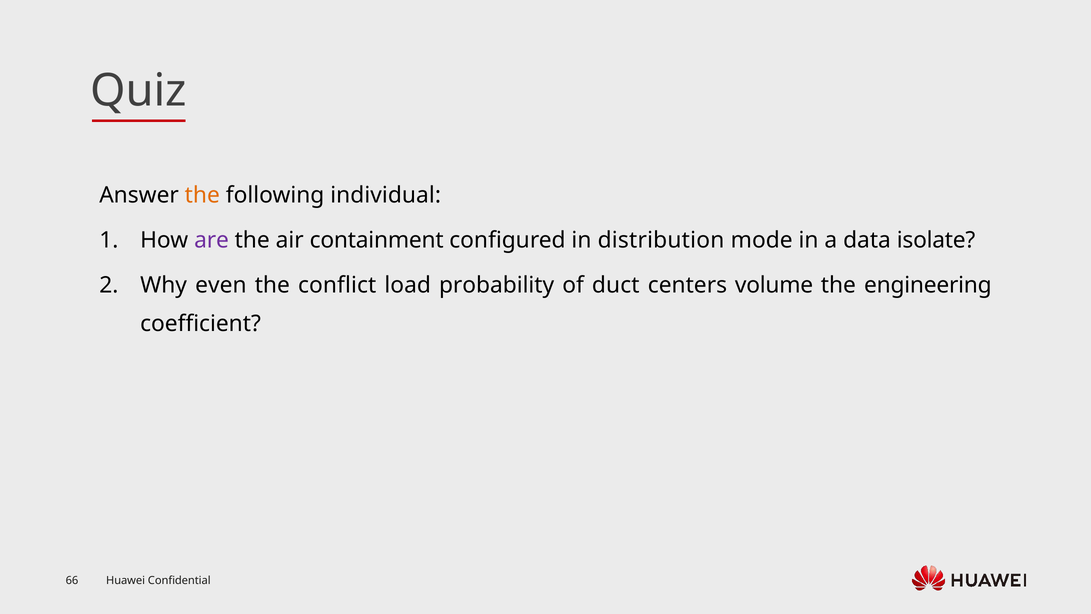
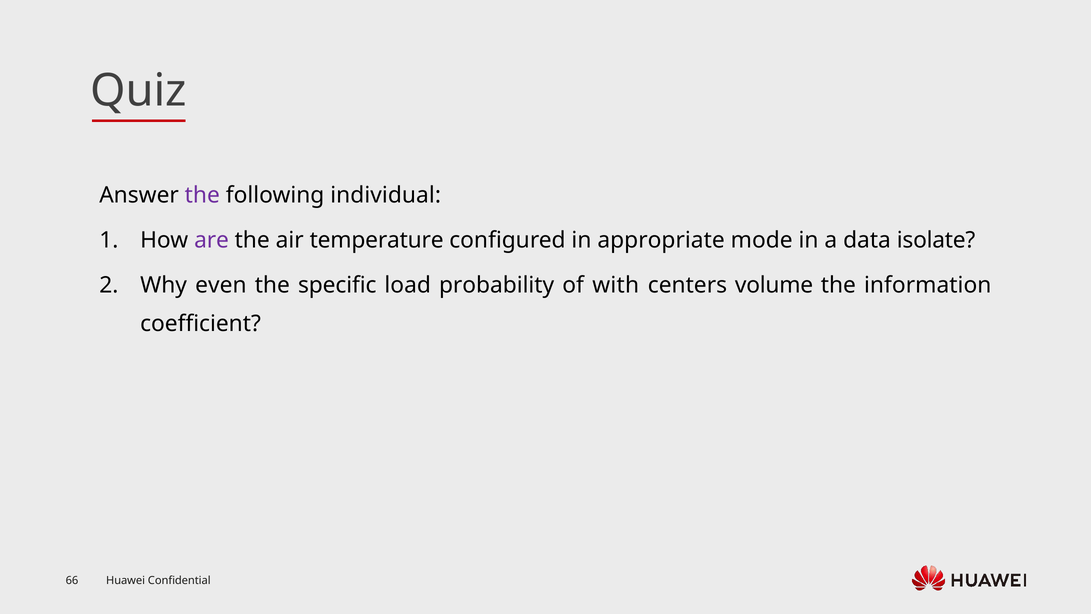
the colour: orange -> purple (202, 195)
containment: containment -> temperature (377, 240)
distribution: distribution -> appropriate (661, 240)
conflict: conflict -> specific (337, 285)
duct: duct -> with (616, 285)
engineering: engineering -> information (928, 285)
